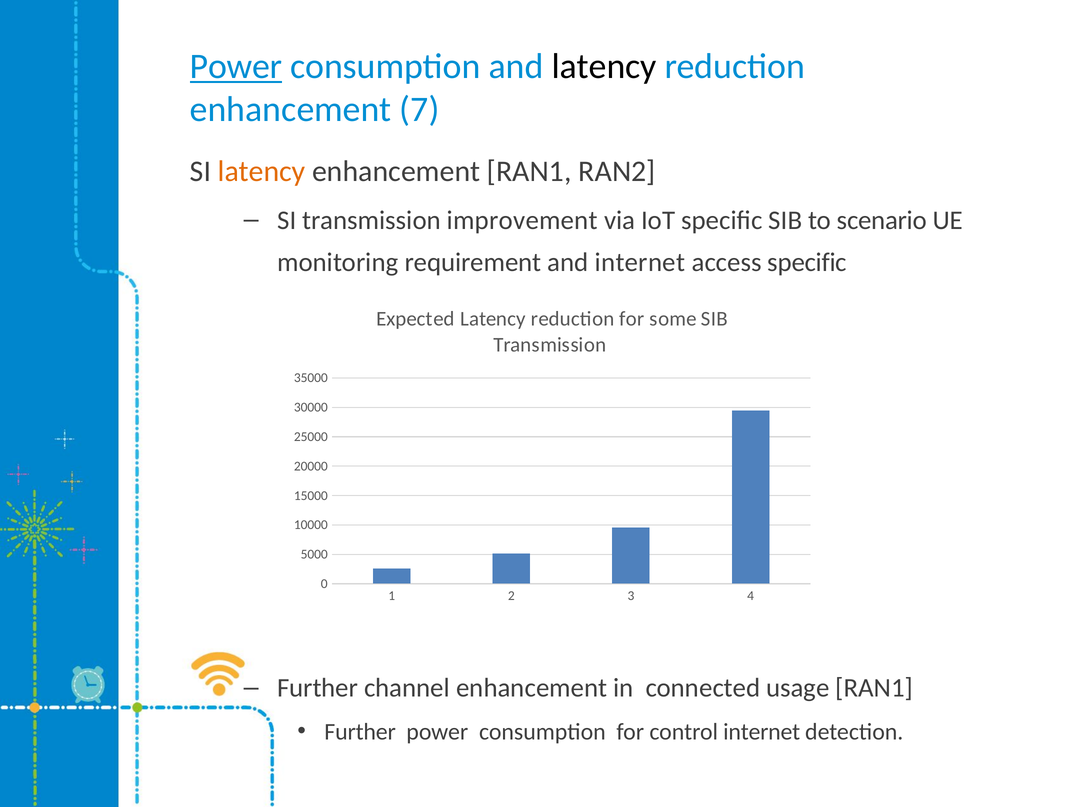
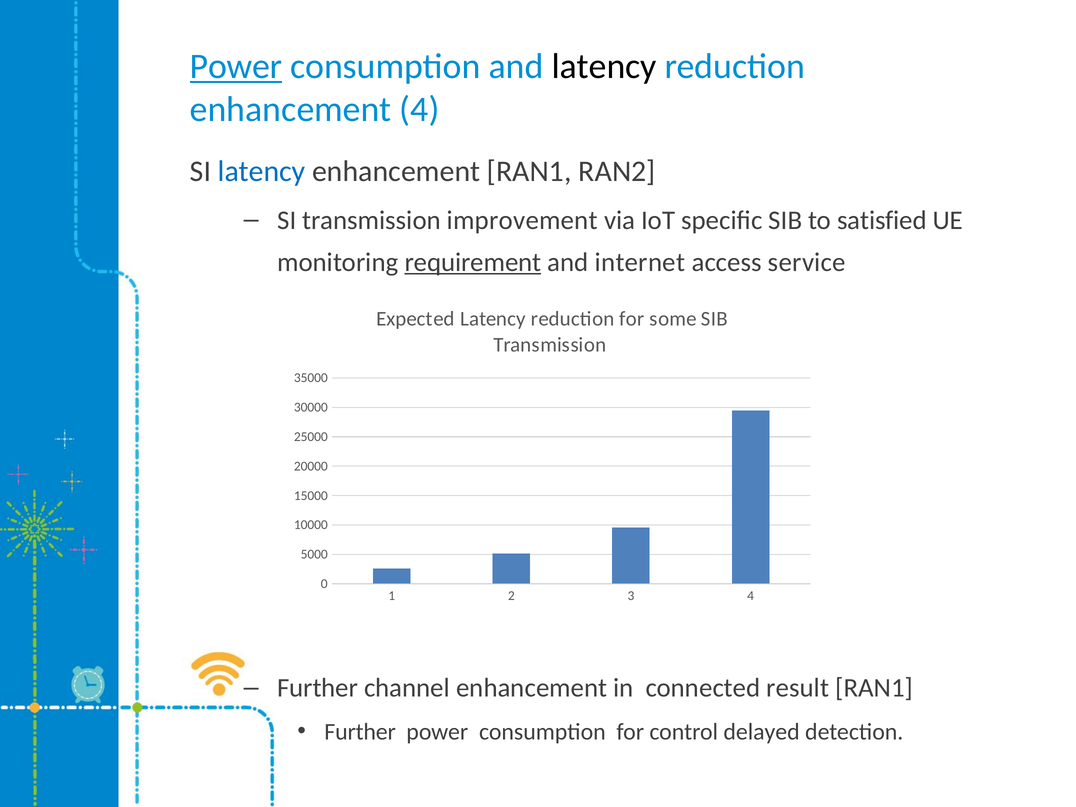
enhancement 7: 7 -> 4 (419, 110)
latency colour: orange -> blue (262, 171)
scenario: scenario -> satisfied (882, 220)
requirement underline: none -> present (473, 262)
access specific: specific -> service (807, 262)
usage: usage -> result (798, 688)
control internet: internet -> delayed (762, 732)
